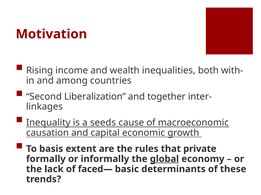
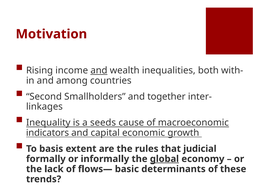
and underline: none -> present (99, 71)
Liberalization: Liberalization -> Smallholders (95, 97)
causation: causation -> indicators (48, 133)
private: private -> judicial (200, 149)
faced—: faced— -> flows— (95, 170)
